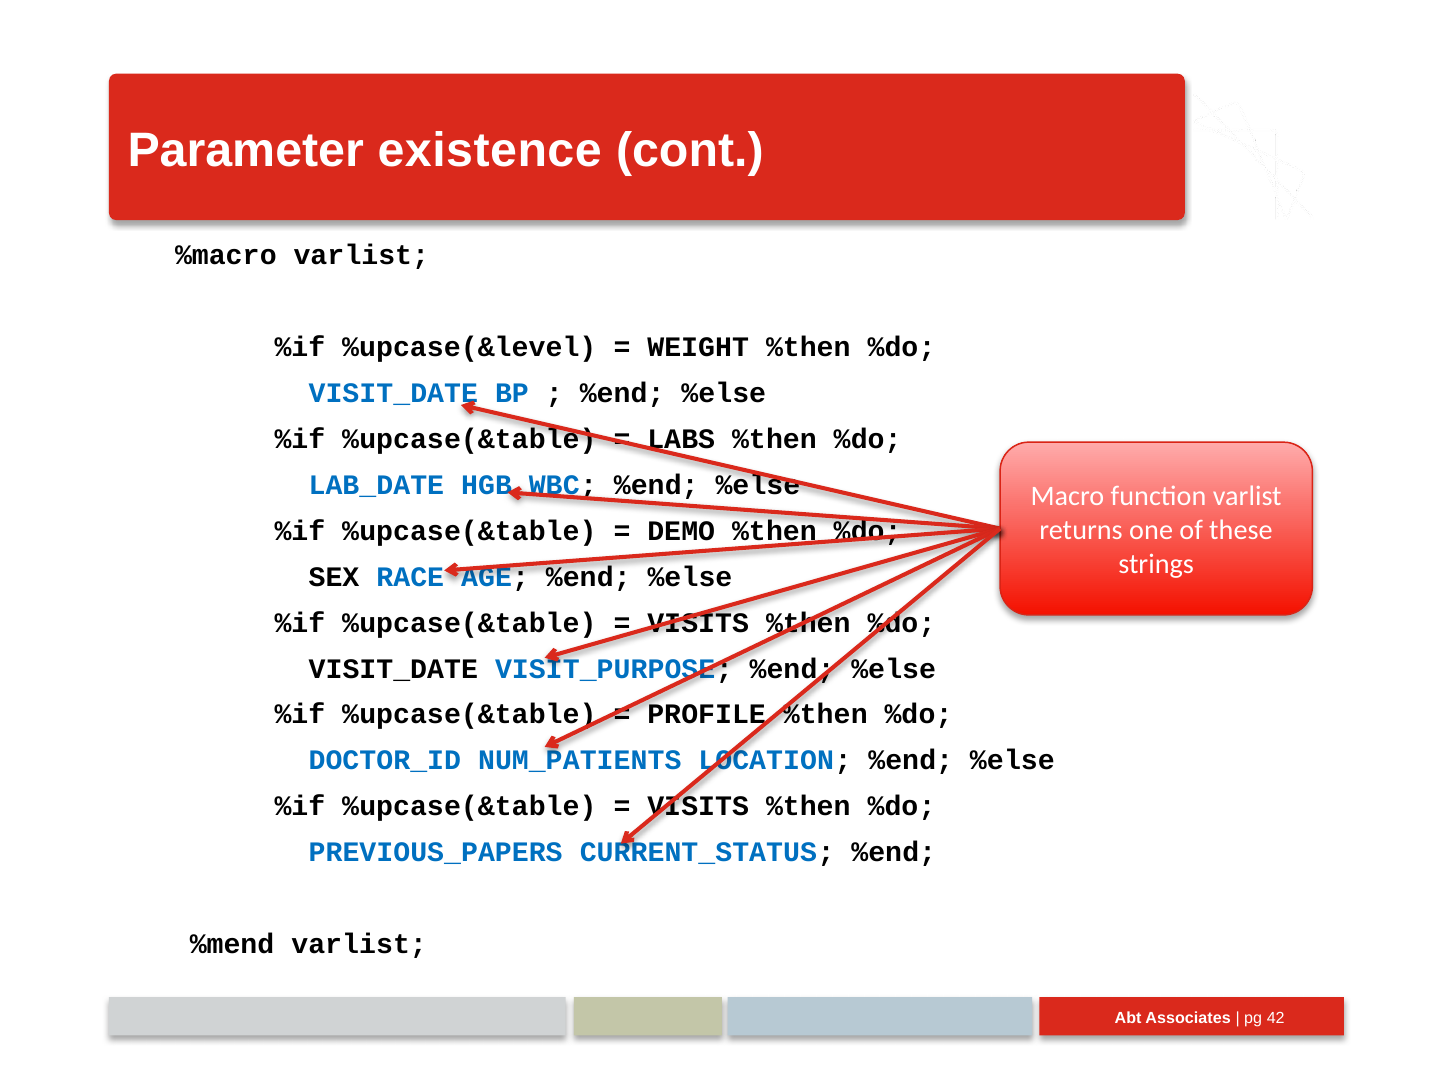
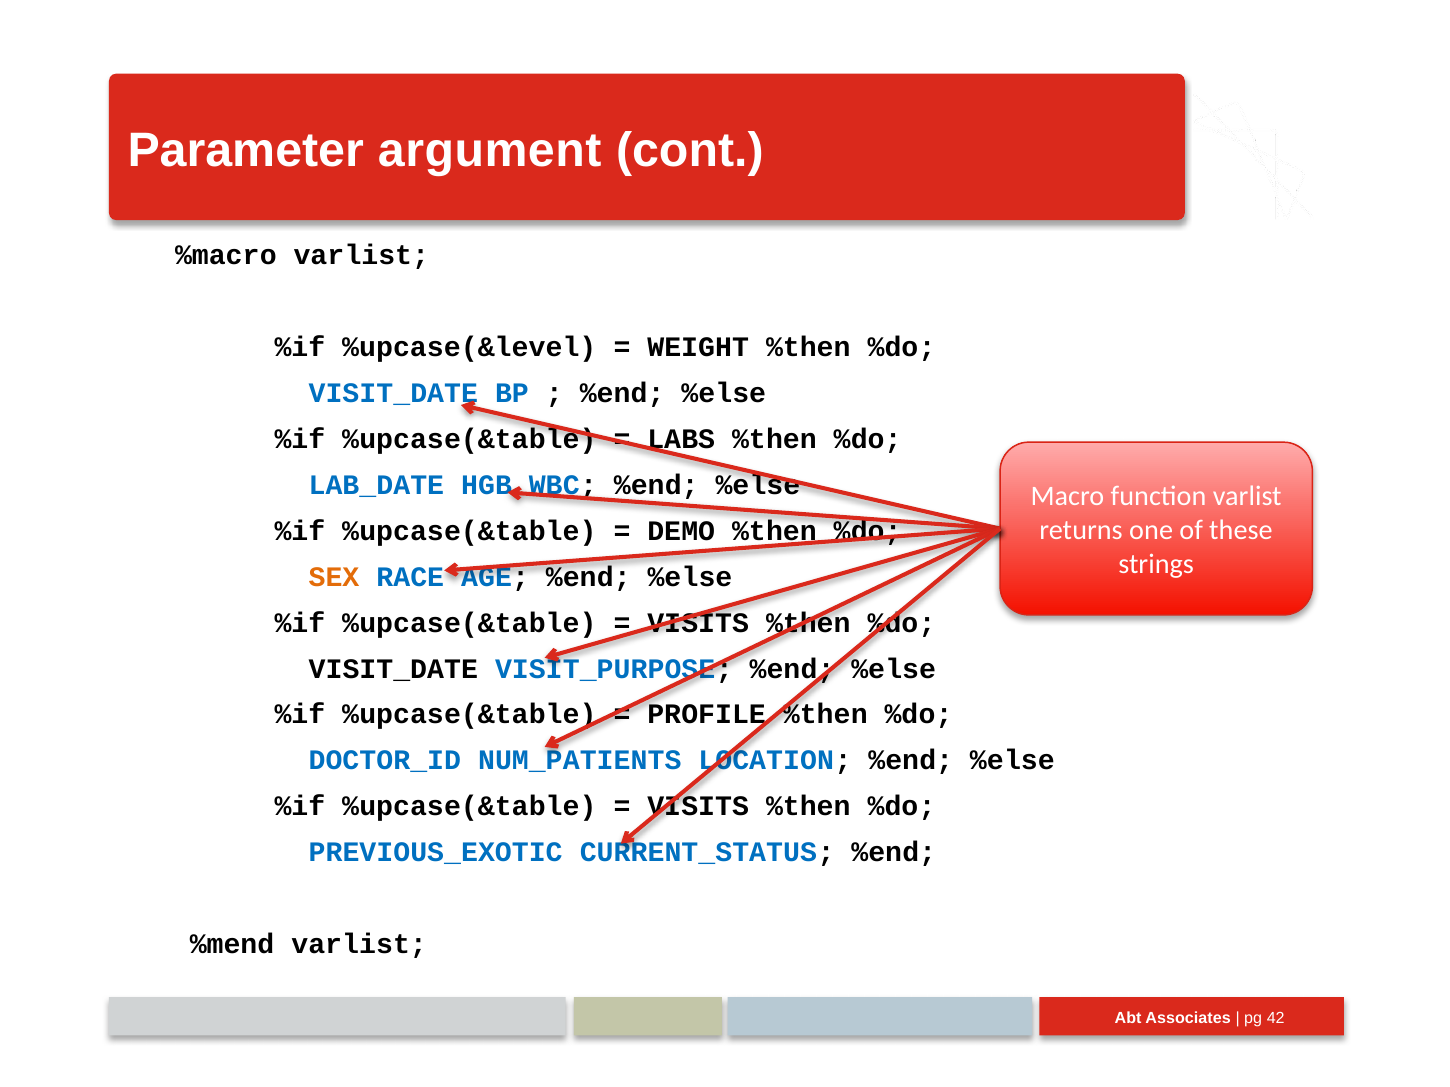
existence: existence -> argument (490, 151)
SEX colour: black -> orange (334, 577)
PREVIOUS_PAPERS: PREVIOUS_PAPERS -> PREVIOUS_EXOTIC (436, 853)
